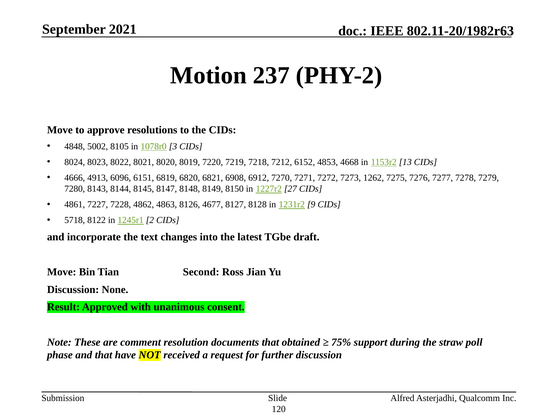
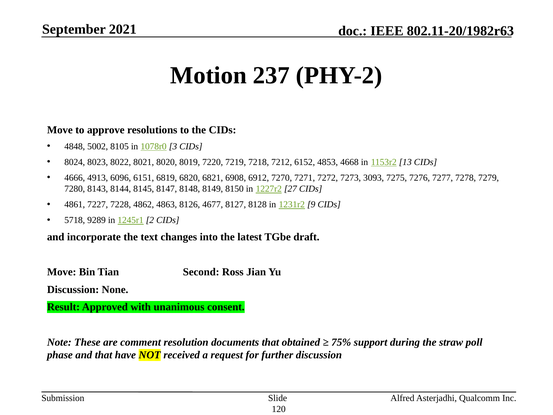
1262: 1262 -> 3093 (374, 178)
8122: 8122 -> 9289 (97, 220)
